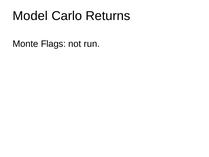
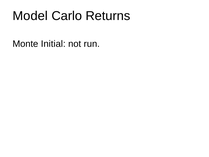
Flags: Flags -> Initial (53, 44)
